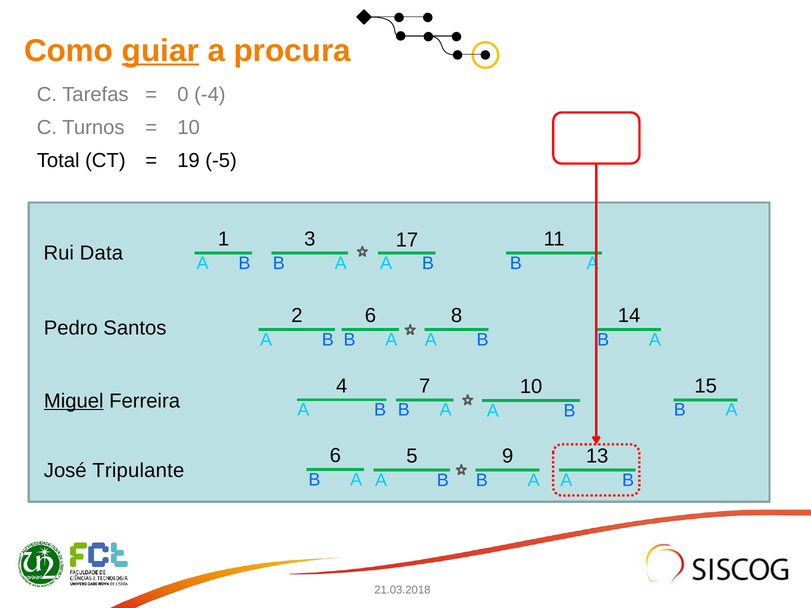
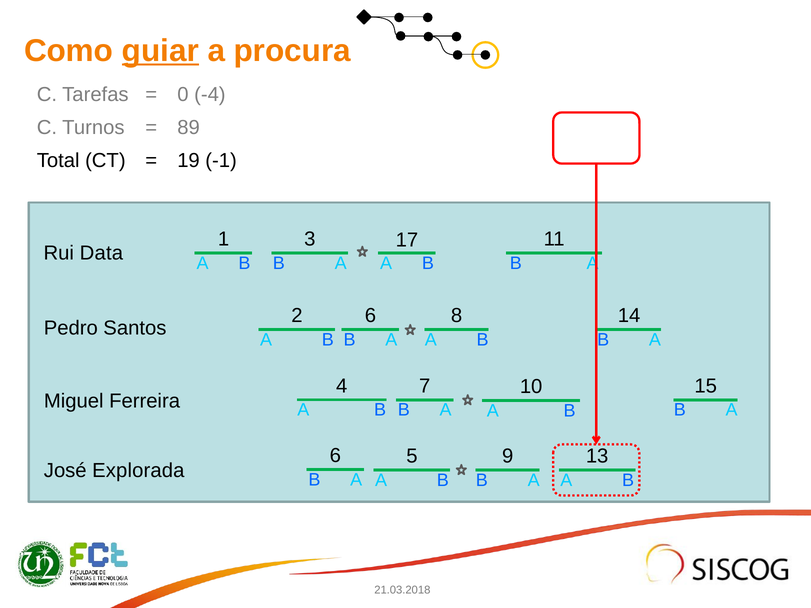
10: 10 -> 89 (189, 128)
-5: -5 -> -1 (221, 160)
Miguel underline: present -> none (74, 401)
Tripulante: Tripulante -> Explorada (138, 471)
